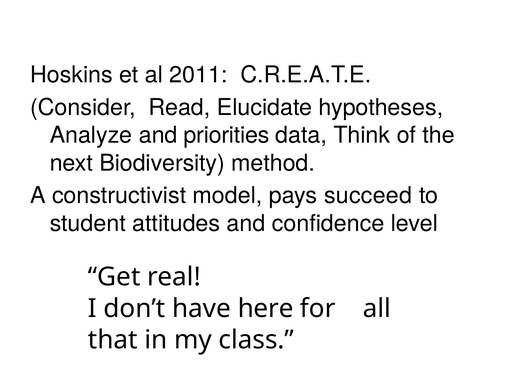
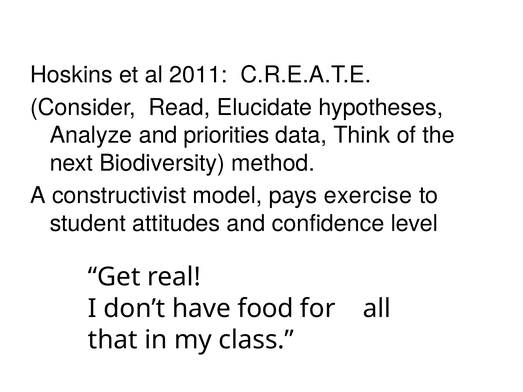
succeed: succeed -> exercise (368, 196)
here: here -> food (266, 309)
